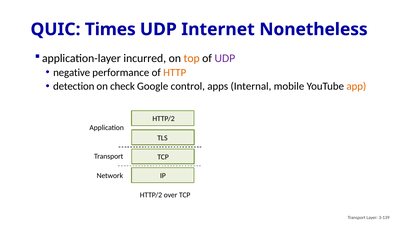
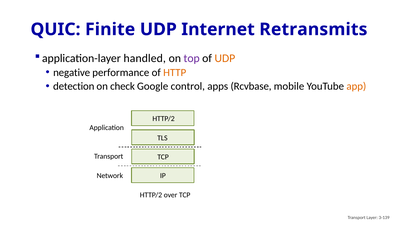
Times: Times -> Finite (110, 29)
Nonetheless: Nonetheless -> Retransmits (313, 29)
incurred: incurred -> handled (145, 58)
top colour: orange -> purple (192, 58)
UDP colour: purple -> orange (225, 58)
Internal: Internal -> Rcvbase (251, 86)
